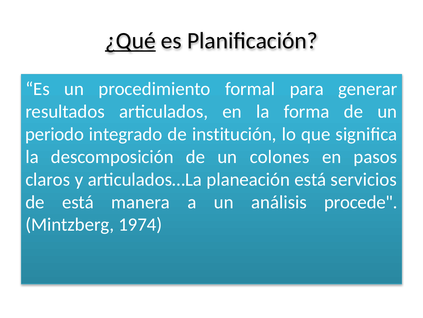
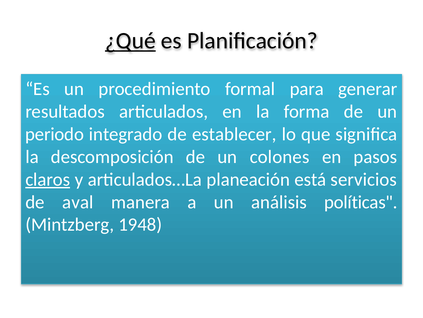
institución: institución -> establecer (234, 134)
claros underline: none -> present (48, 179)
de está: está -> aval (78, 202)
procede: procede -> políticas (361, 202)
1974: 1974 -> 1948 (140, 224)
